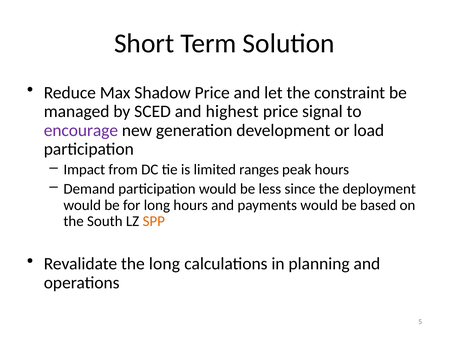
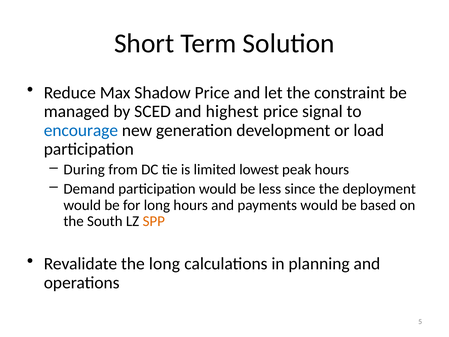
encourage colour: purple -> blue (81, 130)
Impact: Impact -> During (84, 169)
ranges: ranges -> lowest (259, 169)
